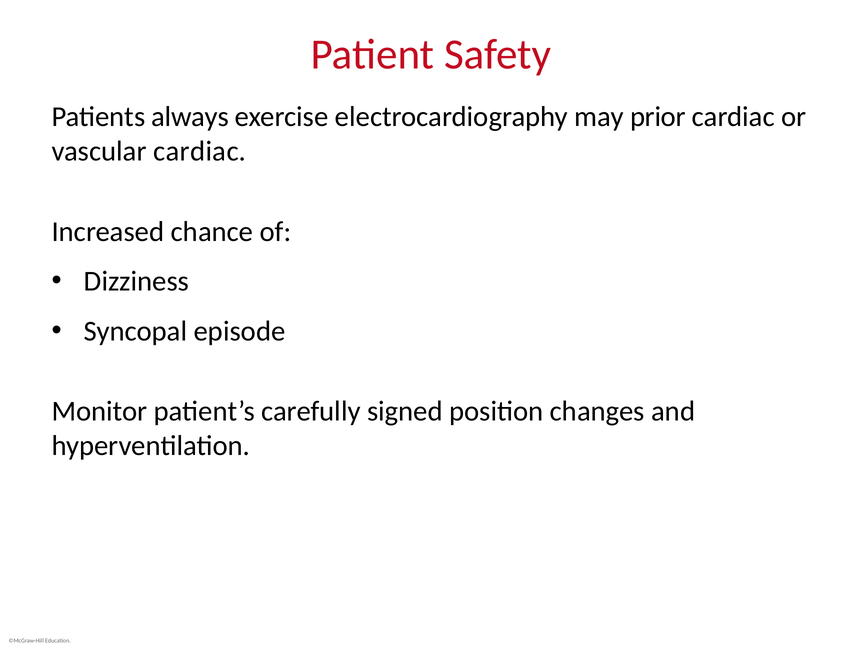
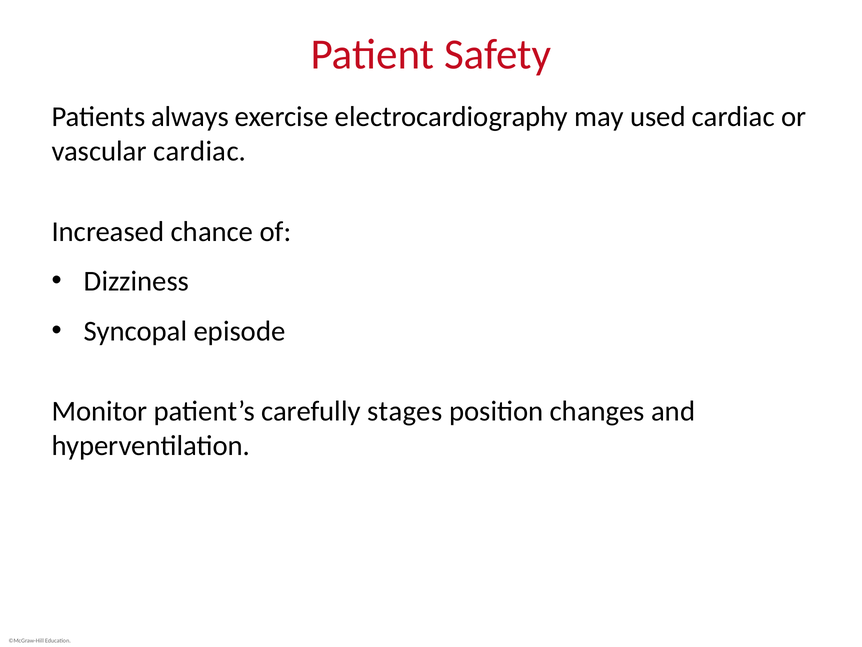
prior: prior -> used (658, 117)
signed: signed -> stages (405, 411)
